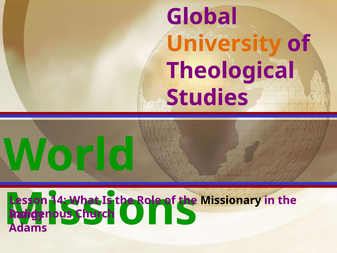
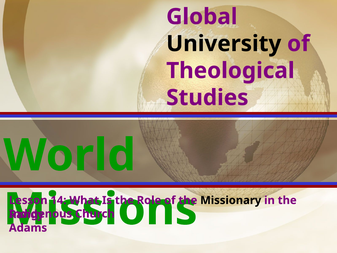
University colour: orange -> black (224, 44)
